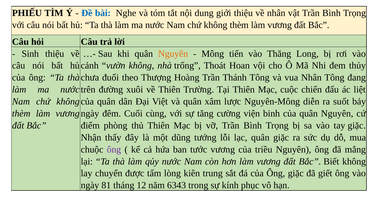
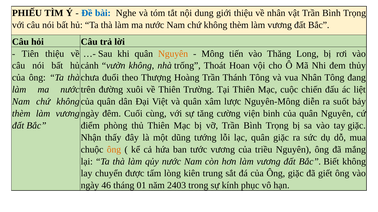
Sinh: Sinh -> Tiên (30, 54)
ông colour: purple -> orange (114, 150)
81: 81 -> 46 (106, 186)
12: 12 -> 01 (141, 186)
6343: 6343 -> 2403 (177, 186)
